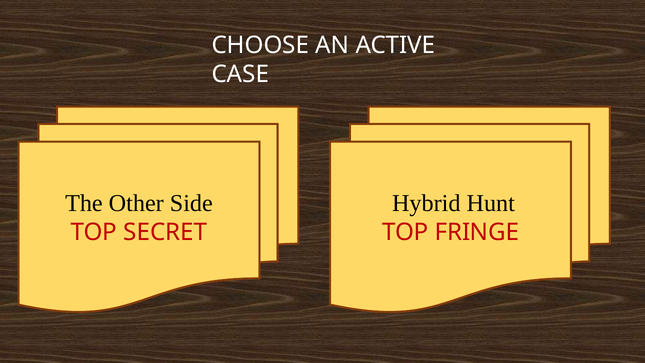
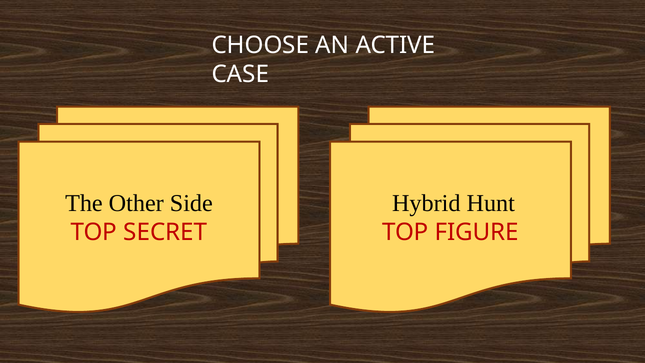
FRINGE: FRINGE -> FIGURE (477, 232)
